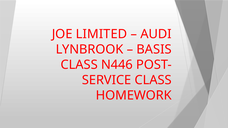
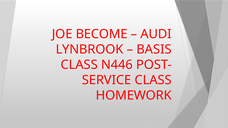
LIMITED: LIMITED -> BECOME (102, 34)
